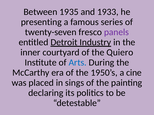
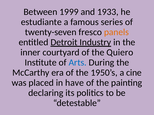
1935: 1935 -> 1999 (69, 12)
presenting: presenting -> estudiante (41, 22)
panels colour: purple -> orange (116, 32)
sings: sings -> have (75, 83)
